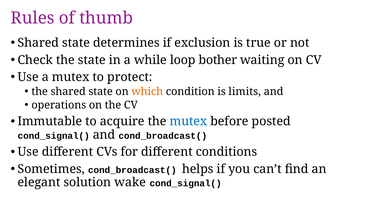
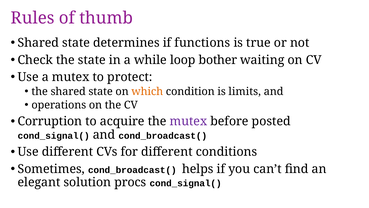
exclusion: exclusion -> functions (202, 43)
Immutable: Immutable -> Corruption (50, 121)
mutex colour: blue -> purple (188, 121)
wake: wake -> procs (130, 182)
